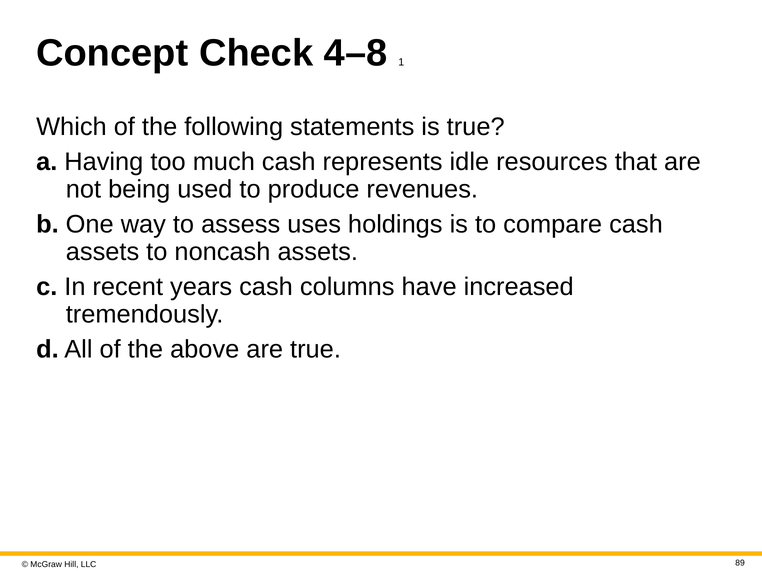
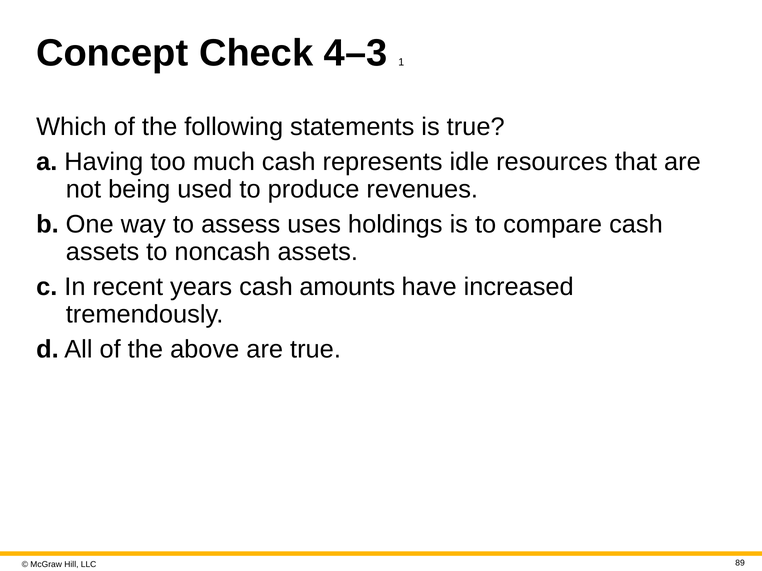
4–8: 4–8 -> 4–3 (356, 53)
columns: columns -> amounts (347, 287)
